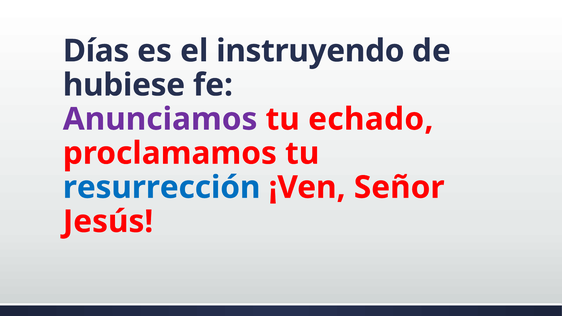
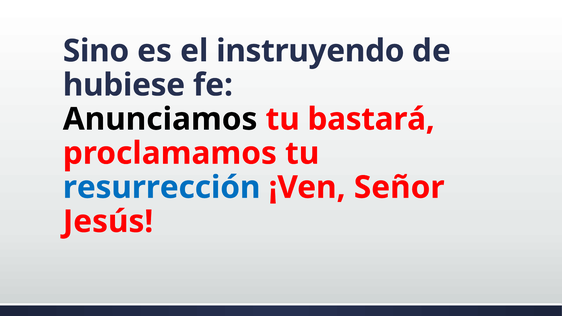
Días: Días -> Sino (96, 51)
Anunciamos colour: purple -> black (160, 119)
echado: echado -> bastará (371, 119)
